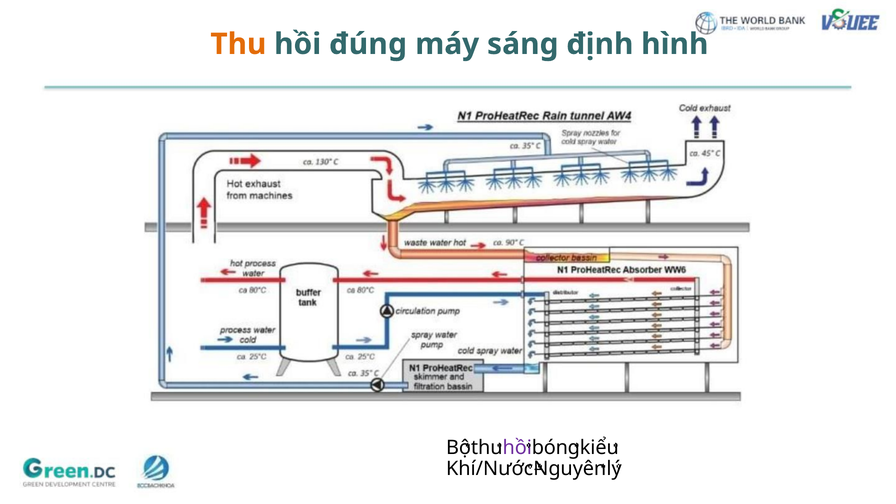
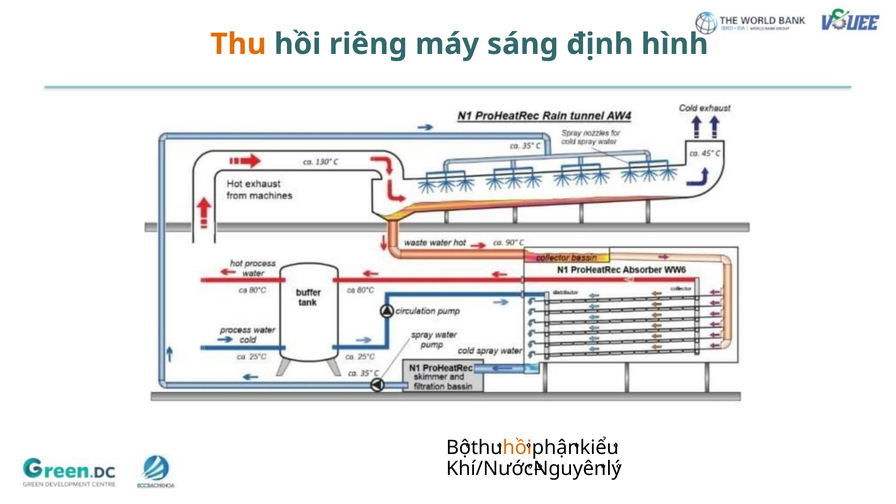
đúng: đúng -> riêng (368, 44)
hồi colour: purple -> orange (517, 448)
bóng: bóng -> phận (556, 448)
